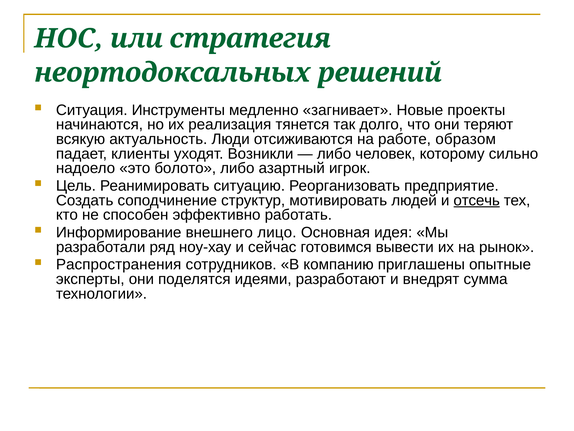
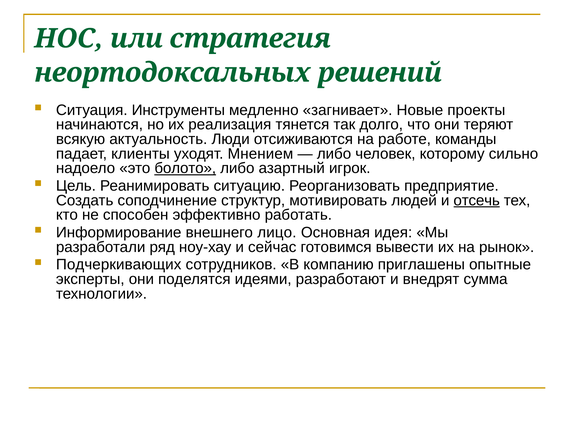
образом: образом -> команды (466, 139)
Возникли: Возникли -> Мнением (260, 154)
болото underline: none -> present (185, 168)
Распространения: Распространения -> Подчеркивающих (119, 264)
